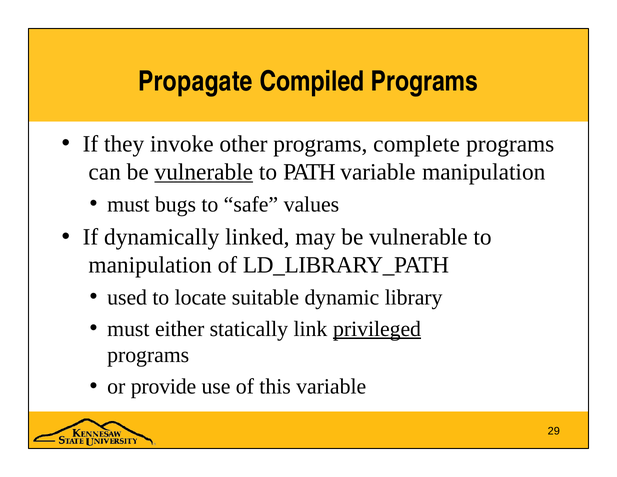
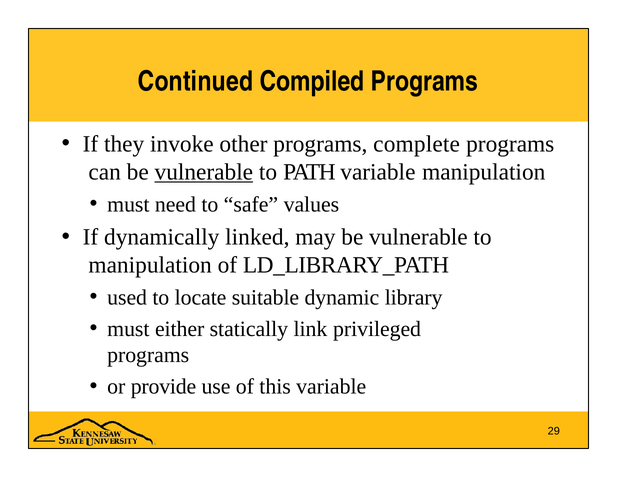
Propagate: Propagate -> Continued (195, 81)
bugs: bugs -> need (175, 204)
privileged underline: present -> none (377, 329)
